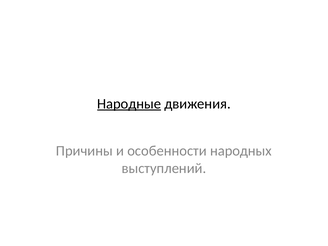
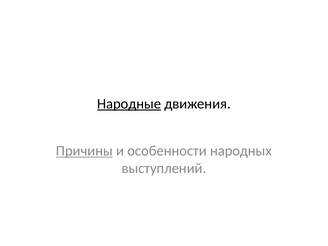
Причины underline: none -> present (84, 151)
